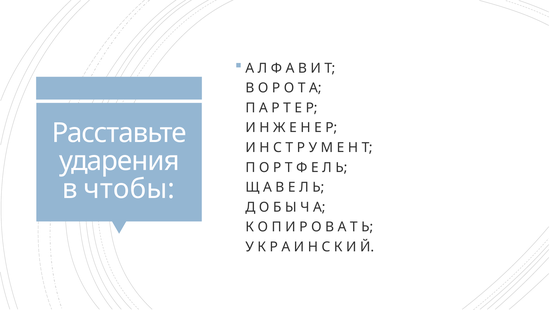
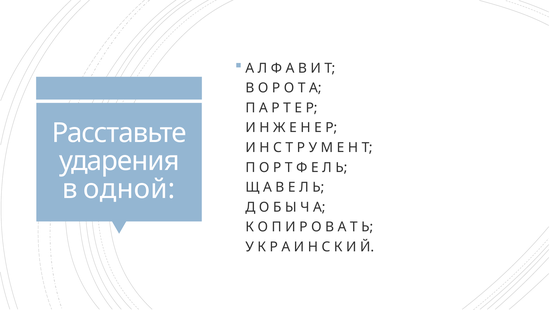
чтобы: чтобы -> одной (129, 189)
